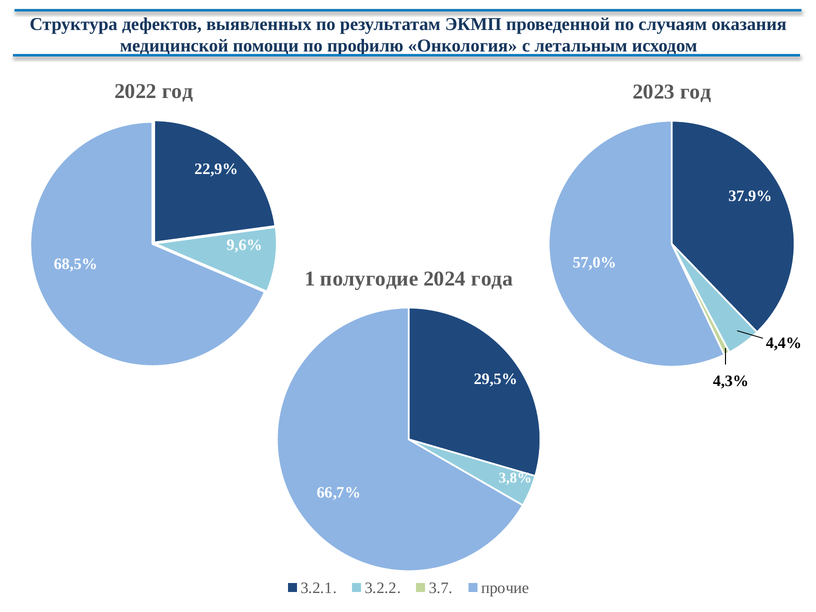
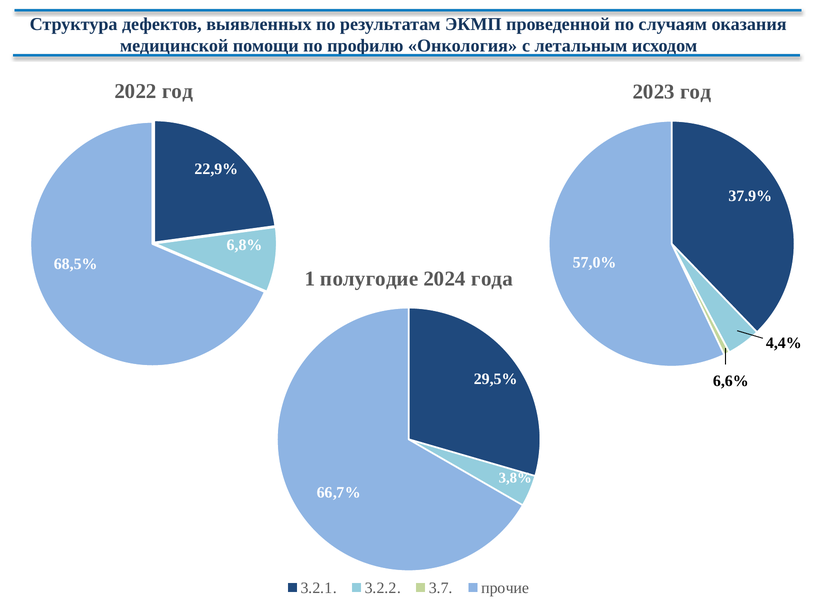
9,6%: 9,6% -> 6,8% (244, 245)
4,3%: 4,3% -> 6,6% (731, 381)
